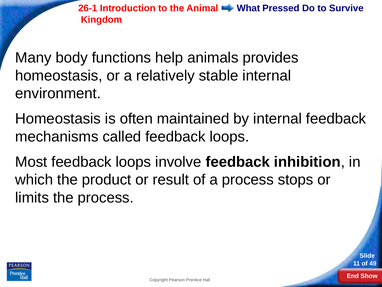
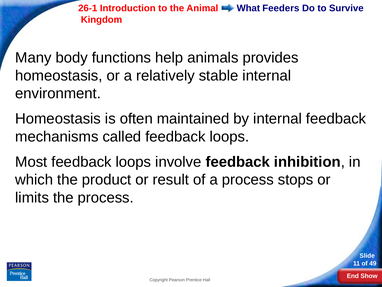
Pressed: Pressed -> Feeders (281, 8)
